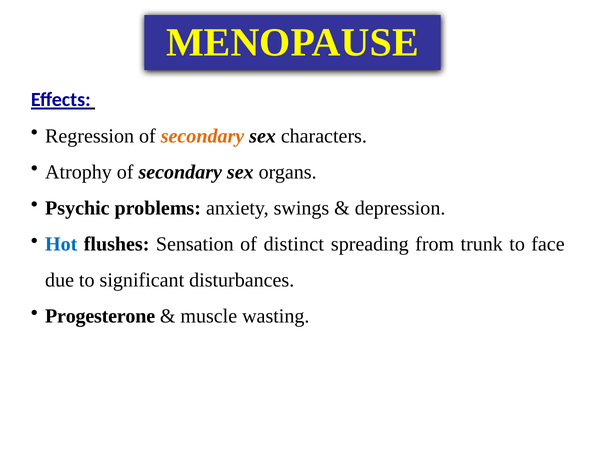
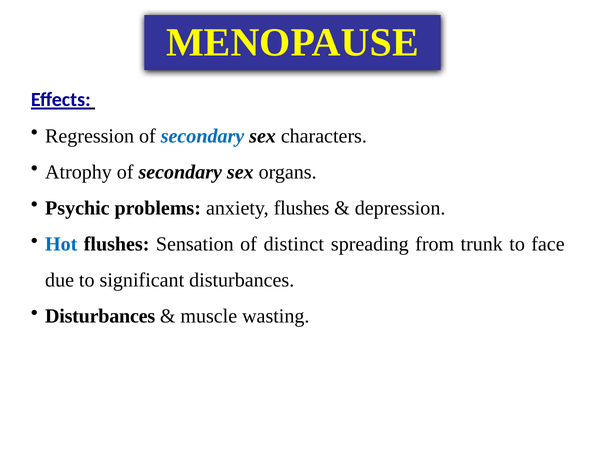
secondary colour: orange -> blue (203, 136)
anxiety swings: swings -> flushes (302, 208)
Progesterone: Progesterone -> Disturbances (100, 316)
